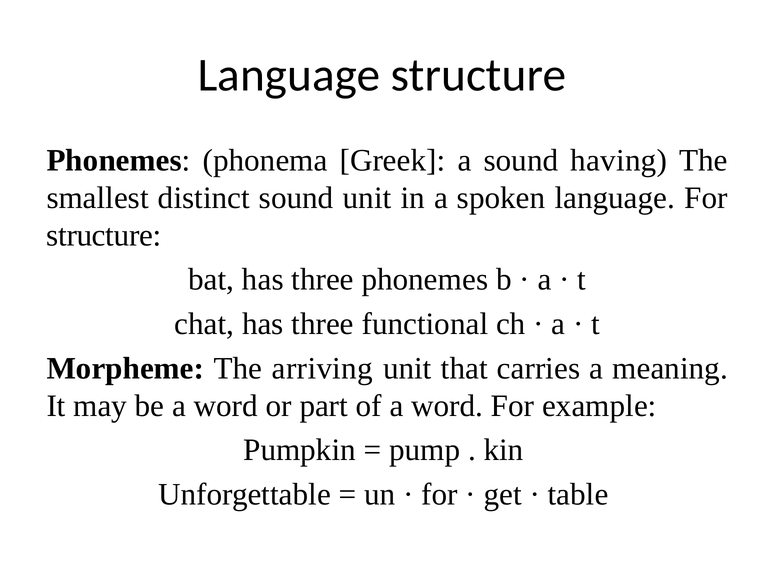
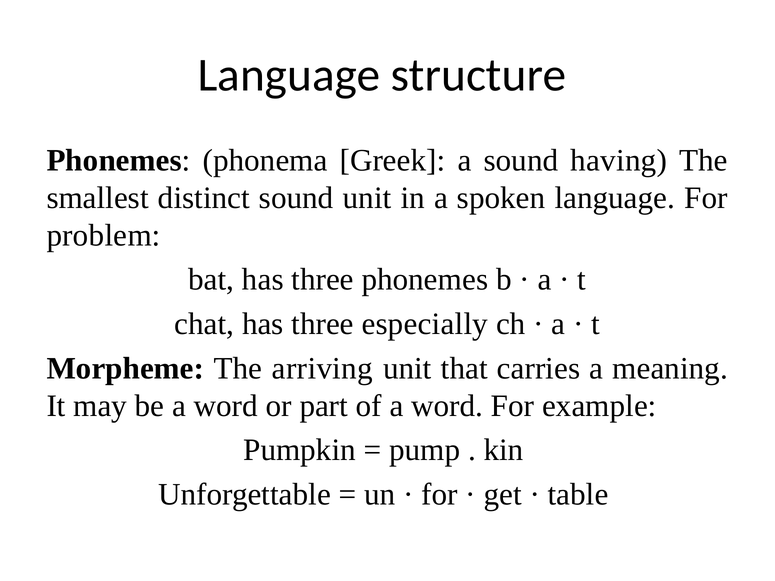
structure: structure -> problem (104, 235)
functional: functional -> especially (425, 324)
